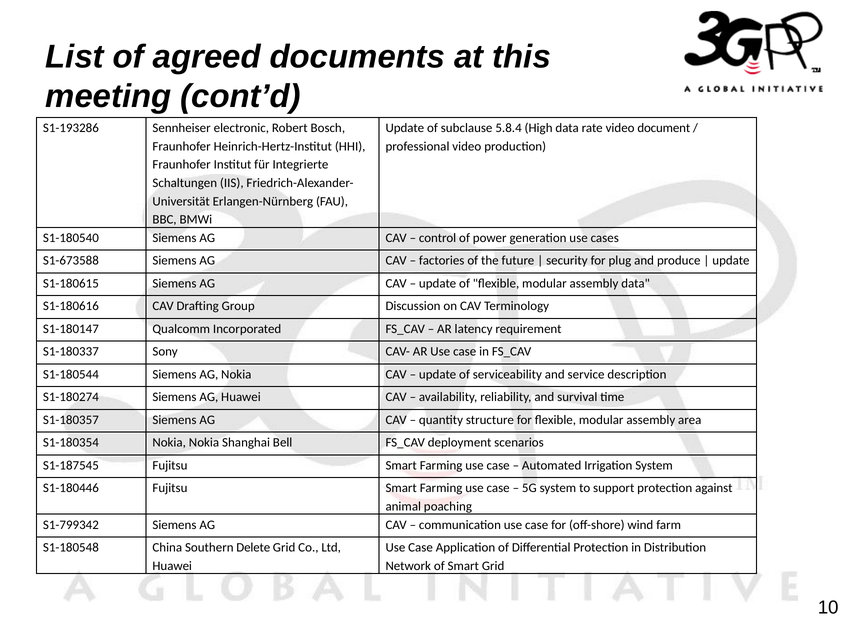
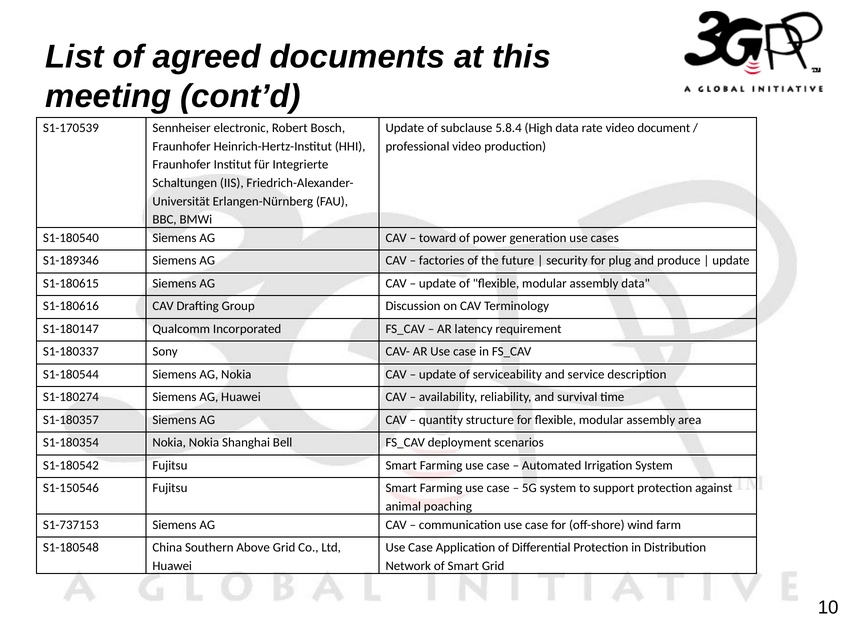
S1-193286: S1-193286 -> S1-170539 (71, 128)
control: control -> toward (438, 238)
S1-673588: S1-673588 -> S1-189346 (71, 261)
S1-187545: S1-187545 -> S1-180542 (71, 466)
S1-180446: S1-180446 -> S1-150546 (71, 488)
S1-799342: S1-799342 -> S1-737153 (71, 525)
Delete: Delete -> Above (253, 548)
